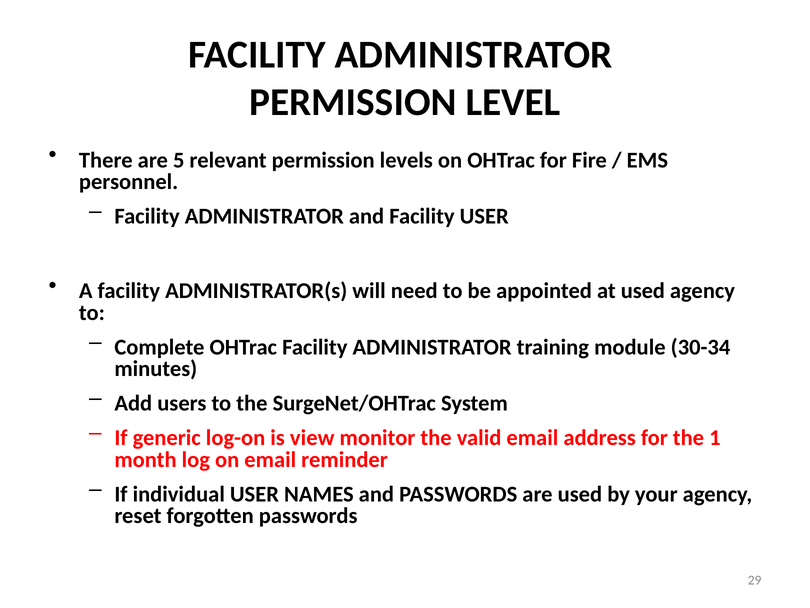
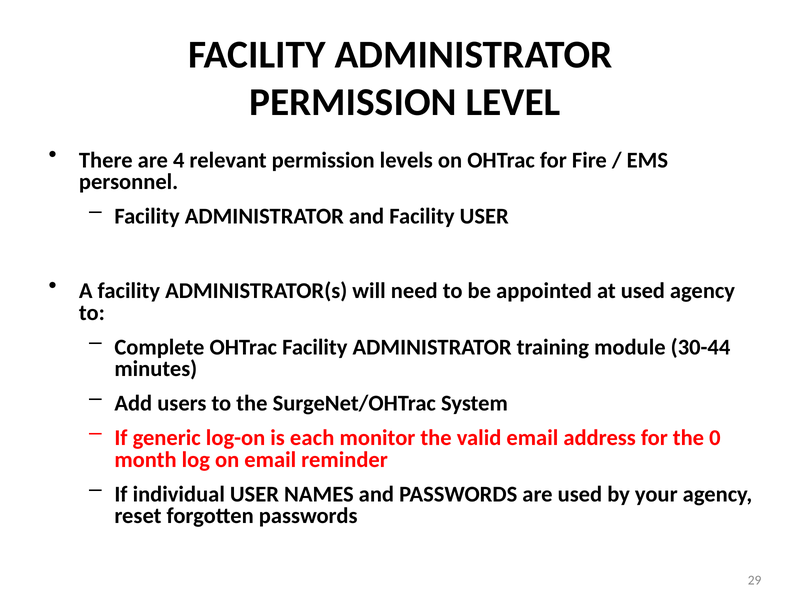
5: 5 -> 4 (179, 160)
30-34: 30-34 -> 30-44 (701, 347)
view: view -> each (312, 438)
1: 1 -> 0 (715, 438)
